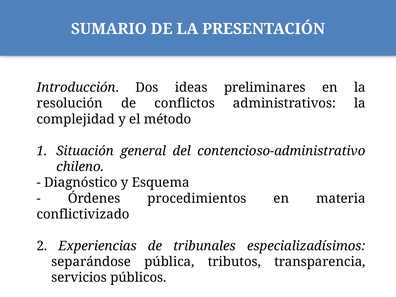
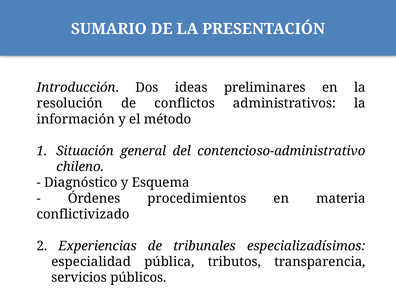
complejidad: complejidad -> información (76, 119)
separándose: separándose -> especialidad (91, 262)
